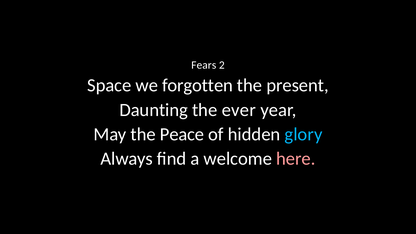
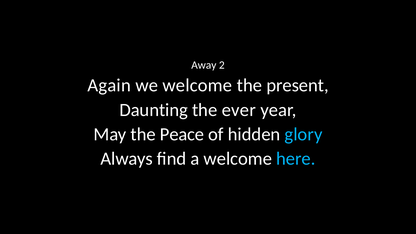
Fears: Fears -> Away (204, 65)
Space: Space -> Again (109, 85)
we forgotten: forgotten -> welcome (197, 85)
here colour: pink -> light blue (296, 159)
